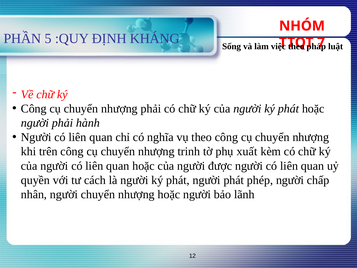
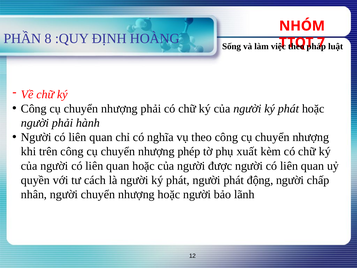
5: 5 -> 8 (48, 38)
KHÁNG: KHÁNG -> HOÀNG (155, 38)
trinh: trinh -> phép (189, 151)
phép: phép -> động (260, 180)
